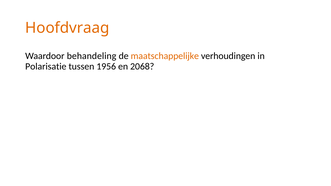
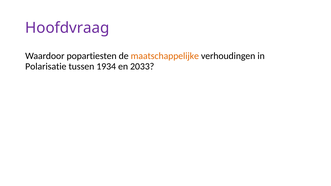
Hoofdvraag colour: orange -> purple (67, 28)
behandeling: behandeling -> popartiesten (92, 56)
1956: 1956 -> 1934 (106, 66)
2068: 2068 -> 2033 (142, 66)
